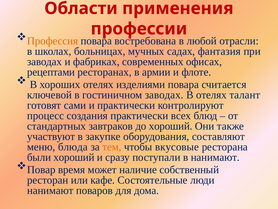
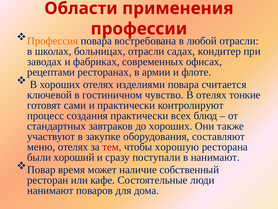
больницах мучных: мучных -> отрасли (146, 51)
фантазия: фантазия -> кондитер (219, 51)
гостиничном заводах: заводах -> чувство (164, 95)
талант: талант -> тонкие (245, 95)
до хороший: хороший -> хороших (171, 126)
меню блюда: блюда -> отелях (73, 147)
тем colour: orange -> red (112, 147)
вкусовые: вкусовые -> хорошую (177, 147)
